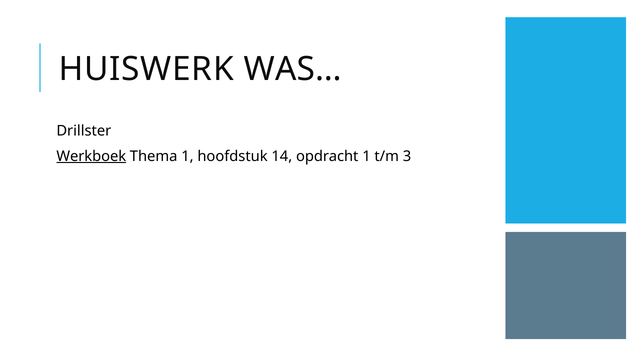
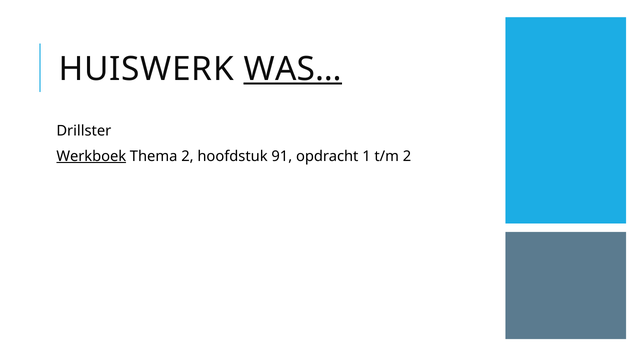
WAS… underline: none -> present (293, 69)
Thema 1: 1 -> 2 (187, 156)
14: 14 -> 91 (282, 156)
t/m 3: 3 -> 2 (407, 156)
